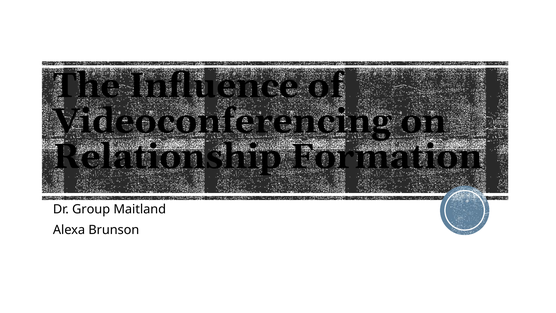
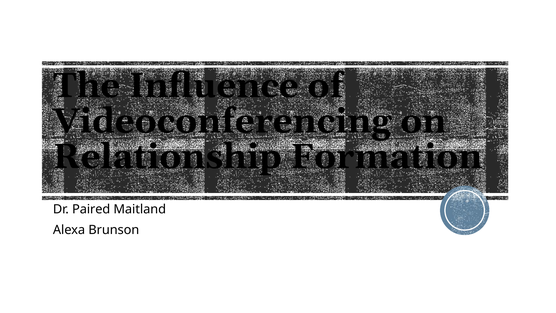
Group: Group -> Paired (91, 209)
